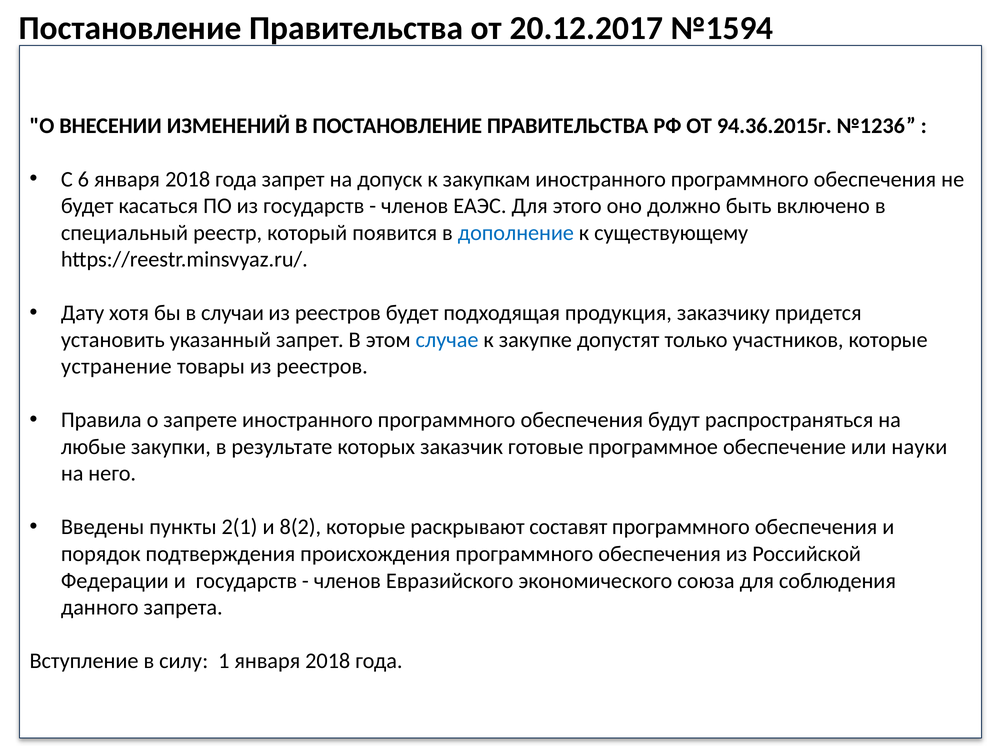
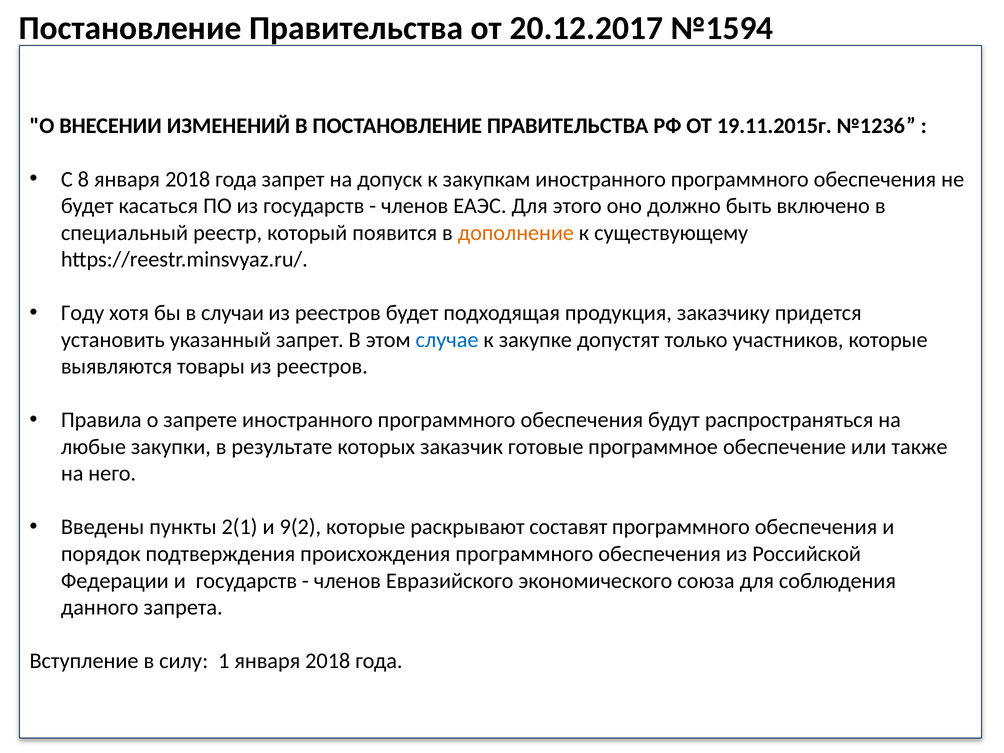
94.36.2015г: 94.36.2015г -> 19.11.2015г (774, 126)
6: 6 -> 8 (83, 179)
дополнение colour: blue -> orange (516, 233)
Дату: Дату -> Году (83, 313)
устранение: устранение -> выявляются (117, 367)
науки: науки -> также (919, 447)
8(2: 8(2 -> 9(2 (300, 527)
